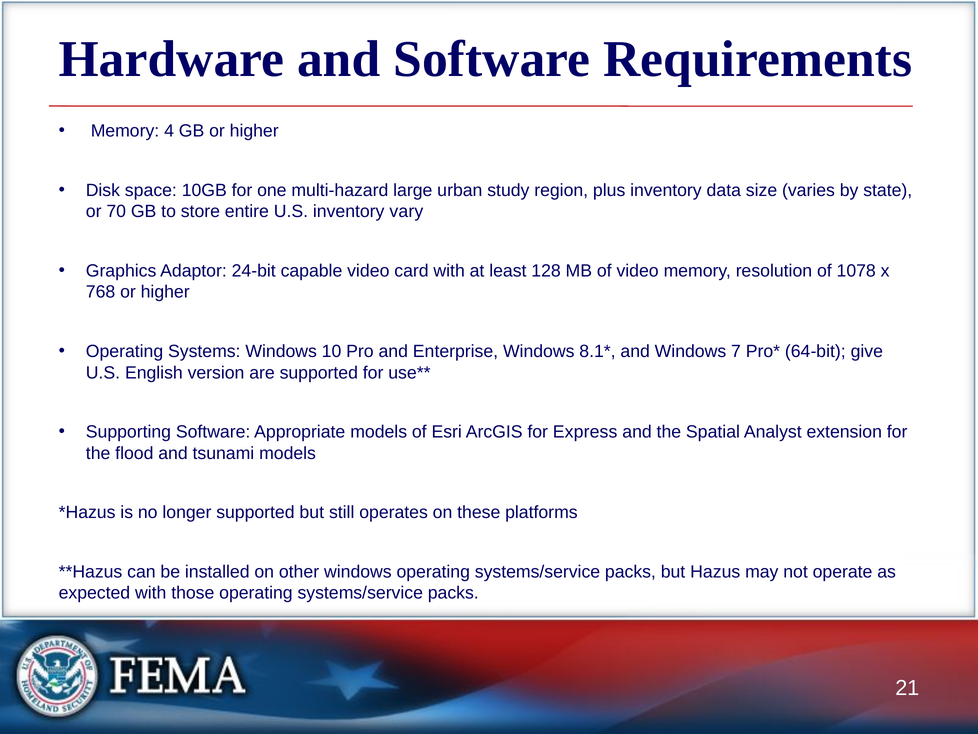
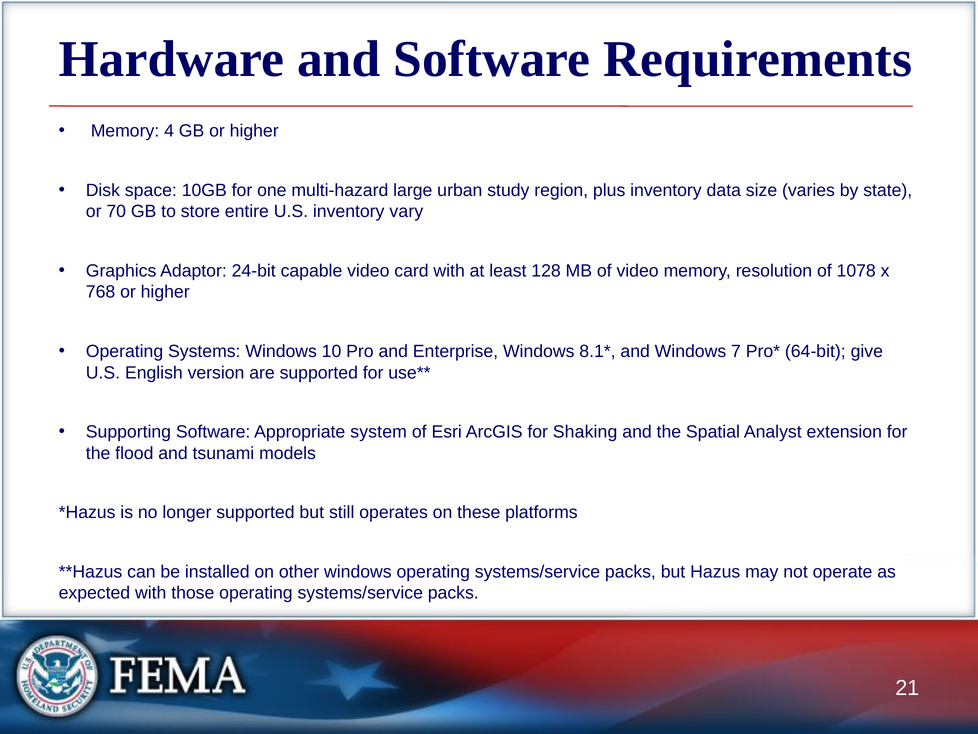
Appropriate models: models -> system (379, 432)
Express: Express -> Shaking (585, 432)
